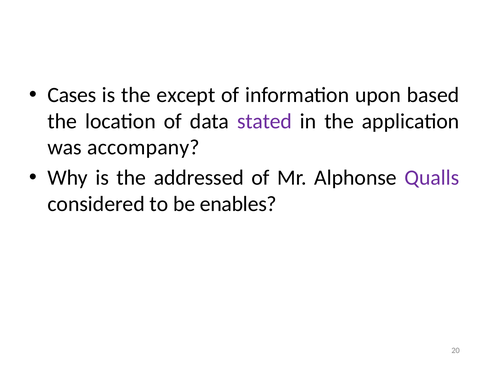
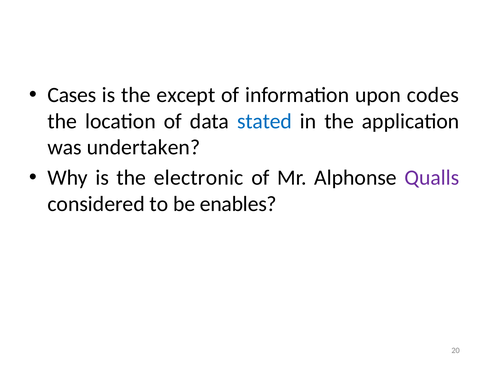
based: based -> codes (433, 95)
stated colour: purple -> blue (265, 121)
accompany: accompany -> undertaken (143, 147)
addressed: addressed -> electronic (199, 178)
